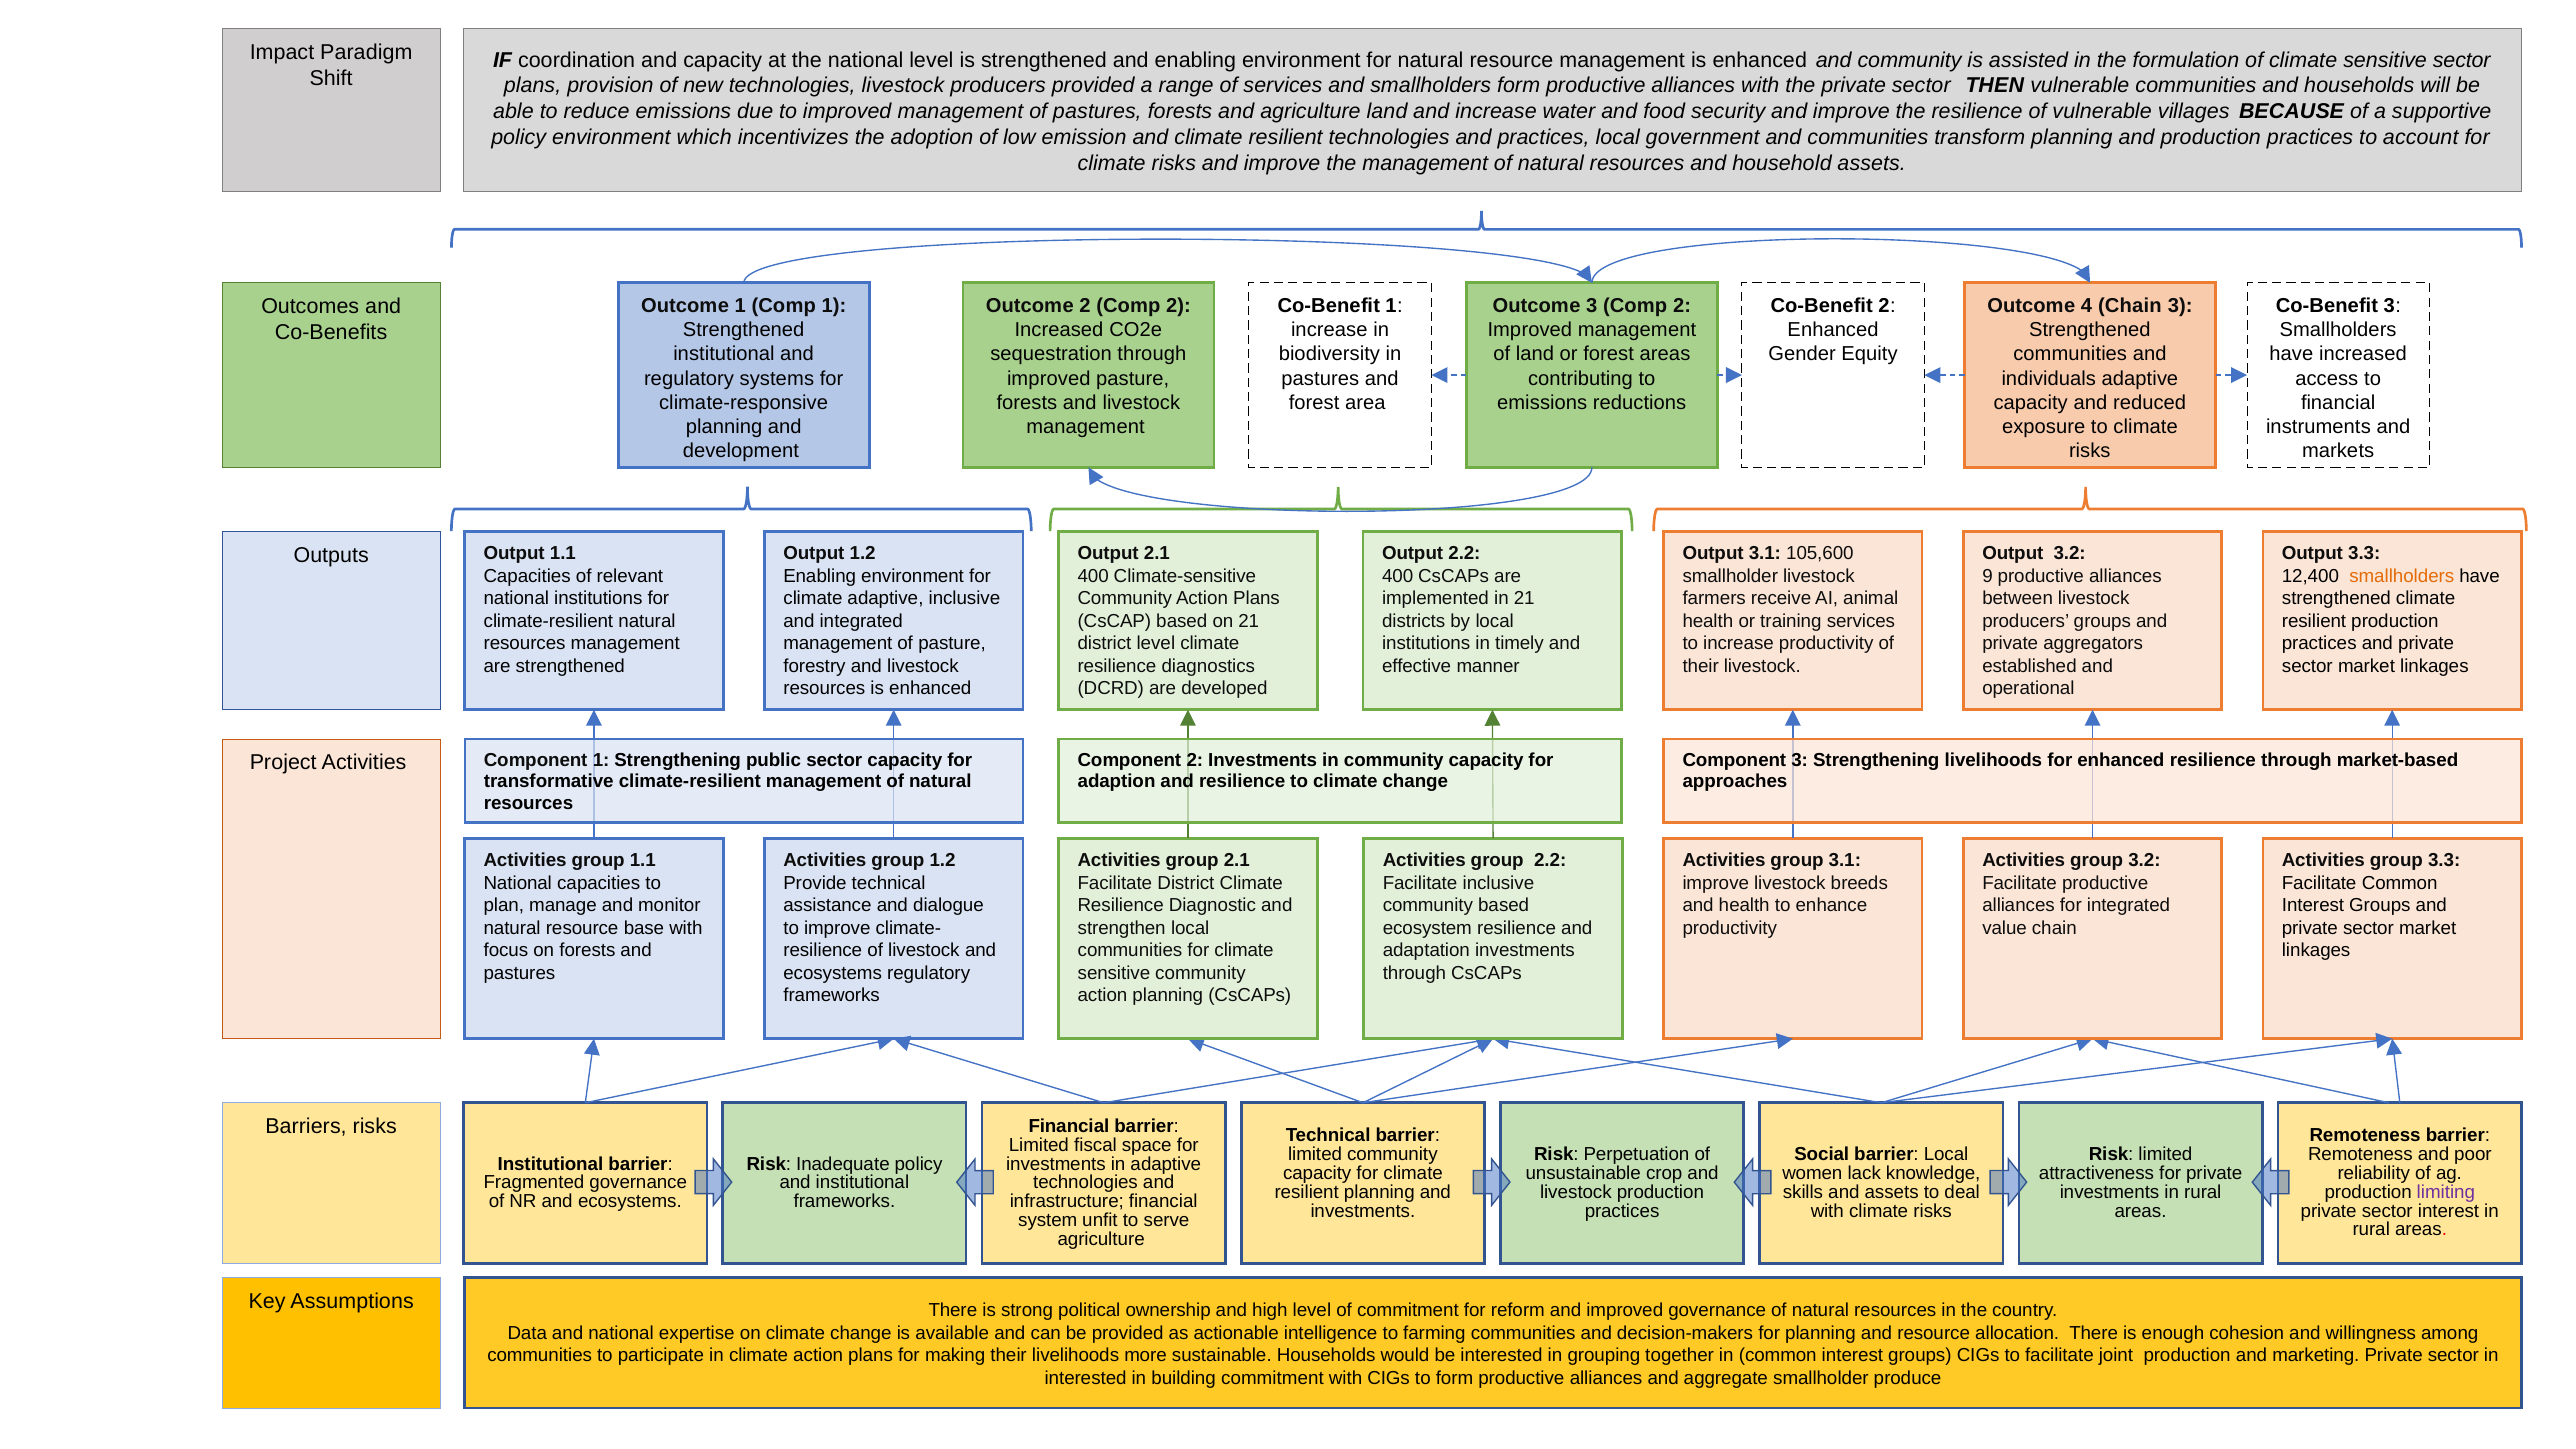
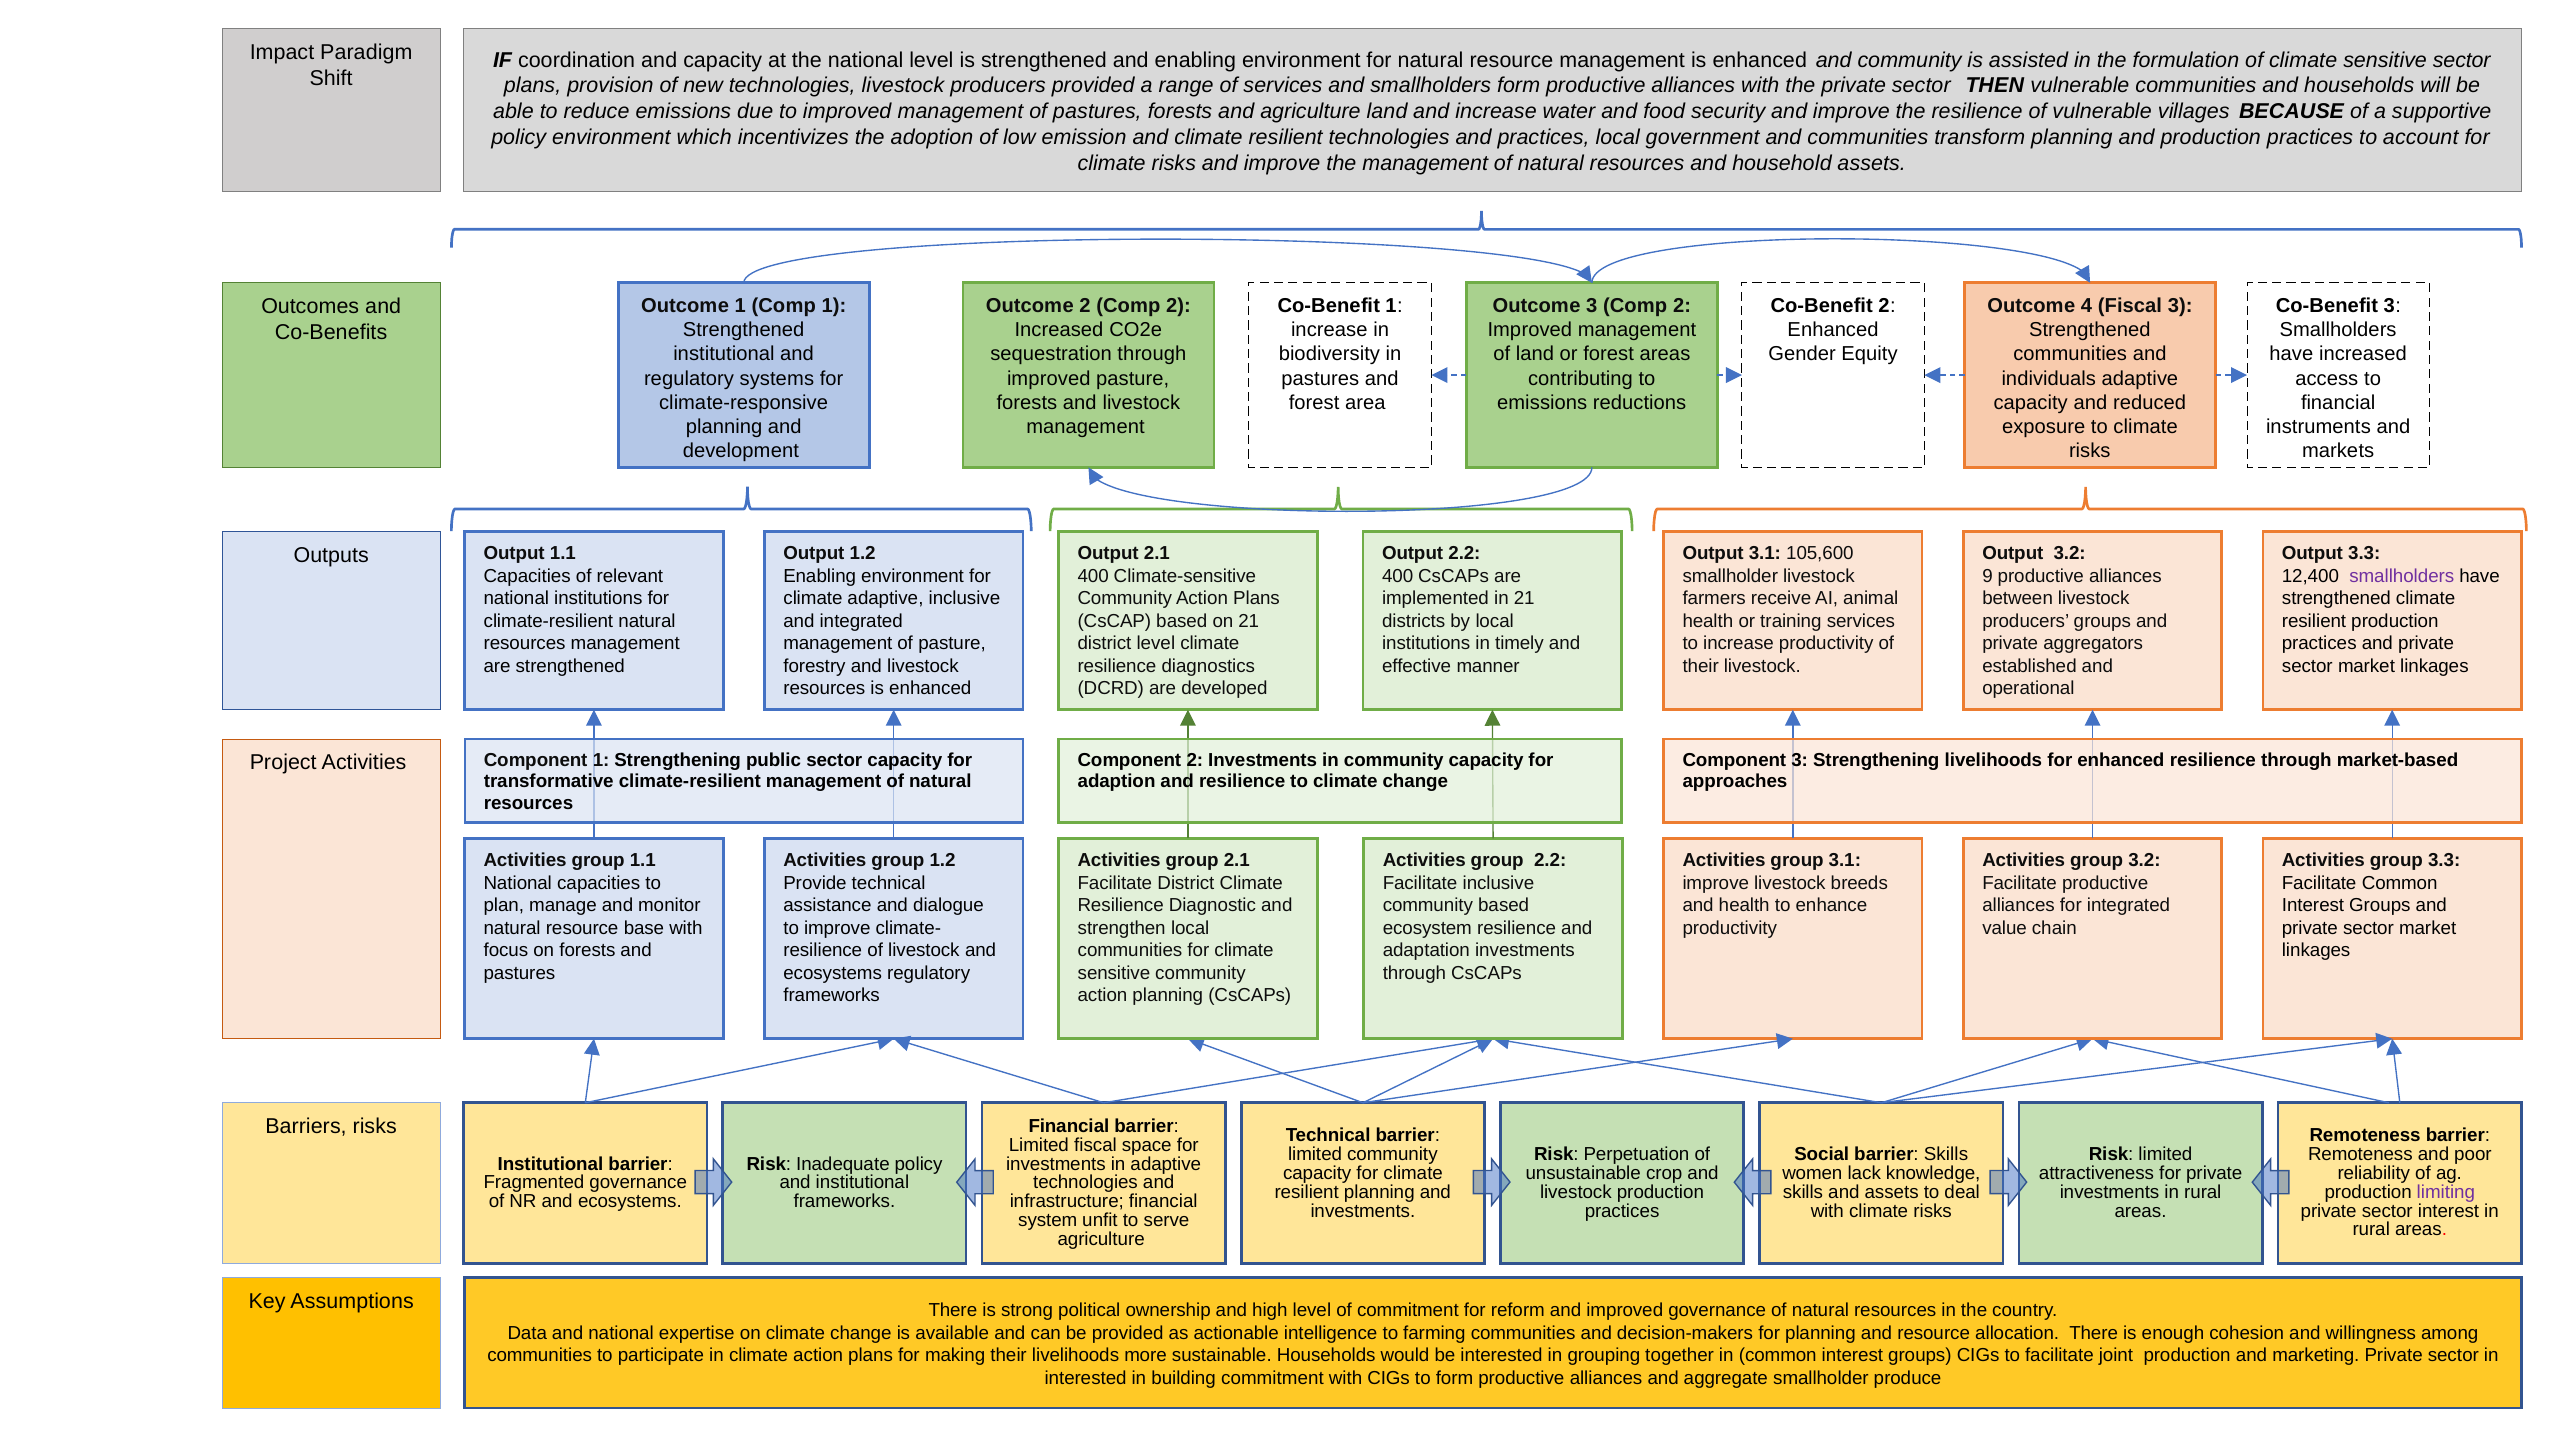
4 Chain: Chain -> Fiscal (2130, 306)
smallholders colour: orange -> purple (2402, 576)
barrier Local: Local -> Skills (1946, 1155)
